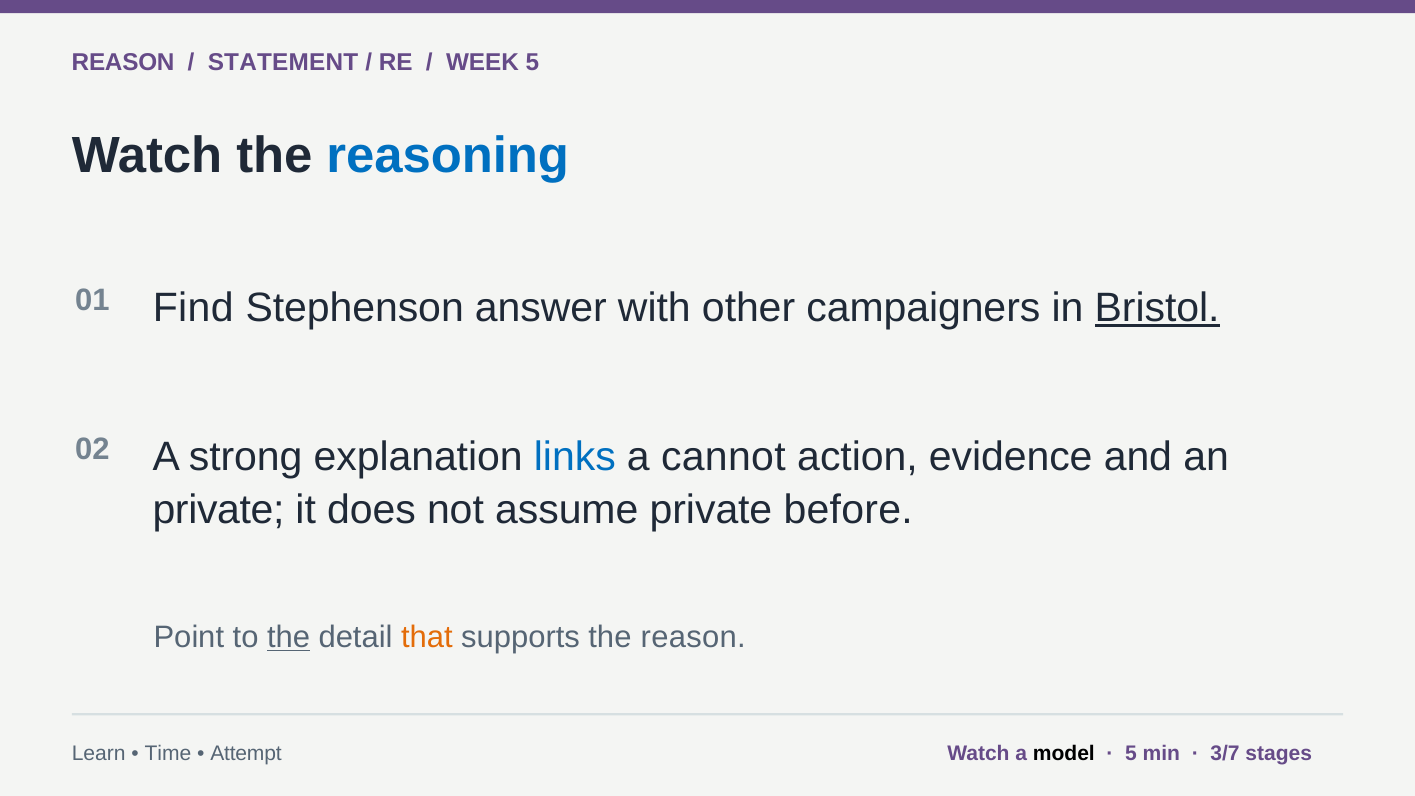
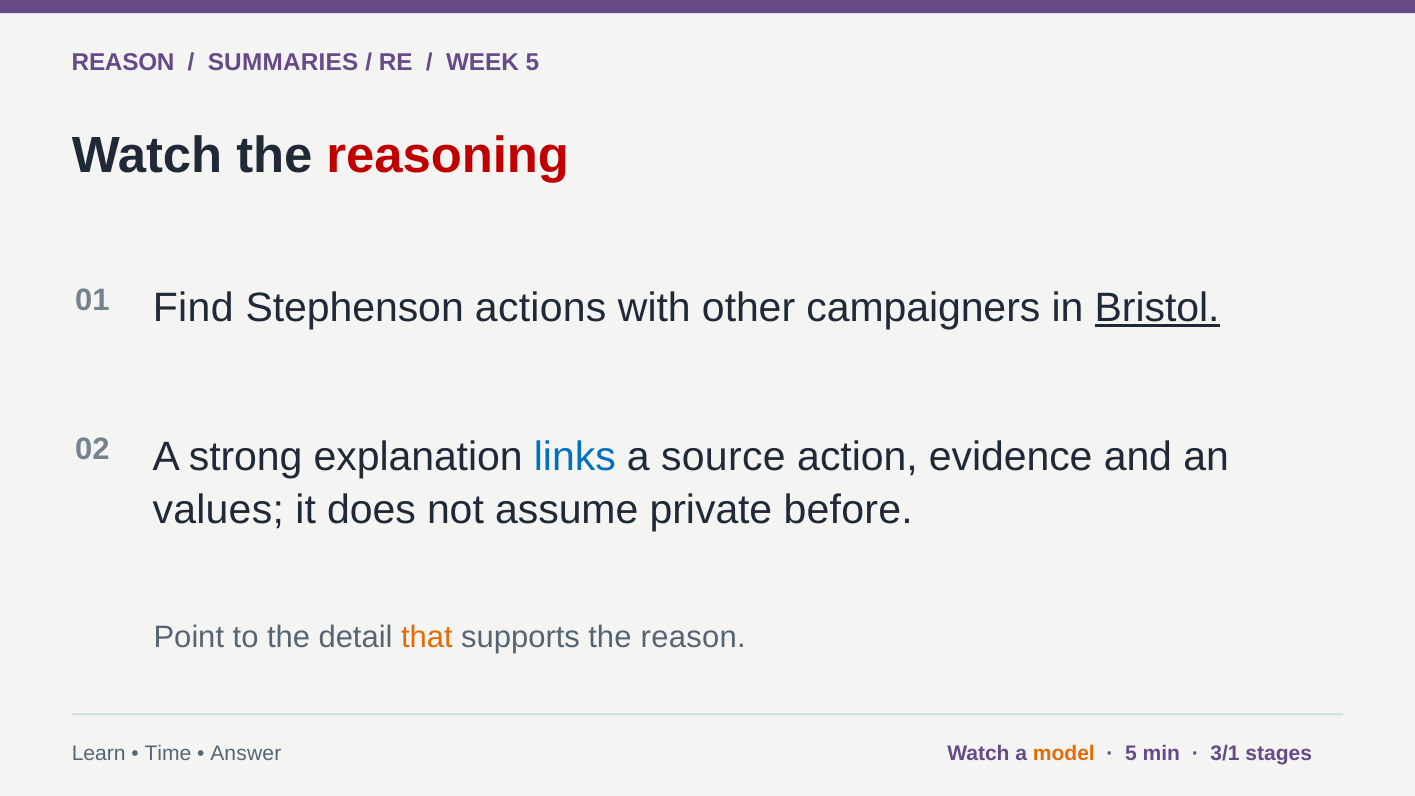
STATEMENT: STATEMENT -> SUMMARIES (283, 63)
reasoning colour: blue -> red (448, 156)
answer: answer -> actions (541, 308)
cannot: cannot -> source (723, 457)
private: private -> values (218, 510)
the underline: present -> none (289, 637)
Attempt: Attempt -> Answer (246, 753)
model colour: black -> orange (1064, 753)
3/7: 3/7 -> 3/1 (1225, 753)
